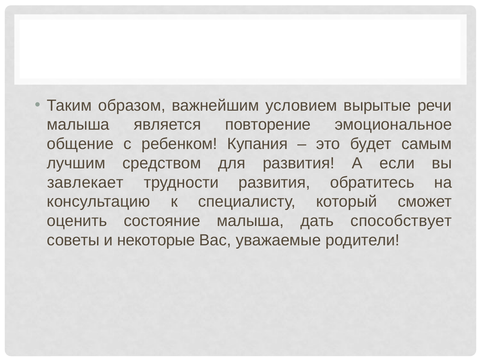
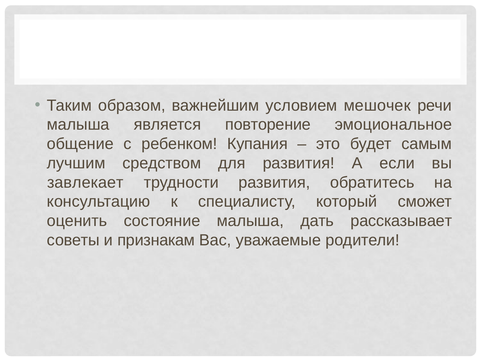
вырытые: вырытые -> мешочек (377, 105)
способствует: способствует -> рассказывает (401, 221)
некоторые: некоторые -> признакам (156, 240)
